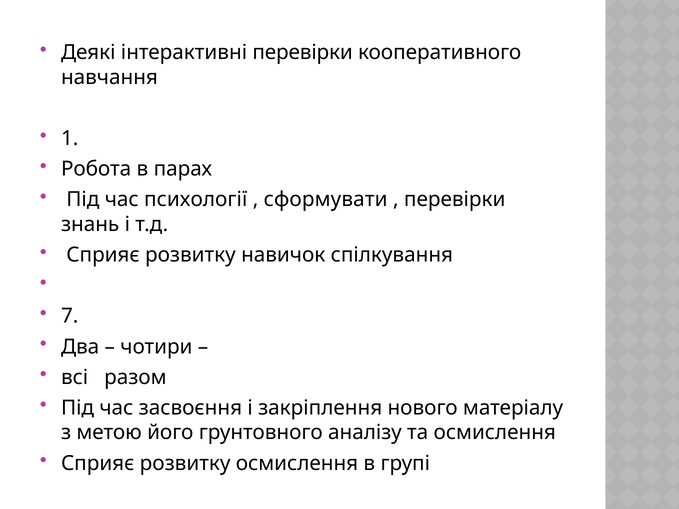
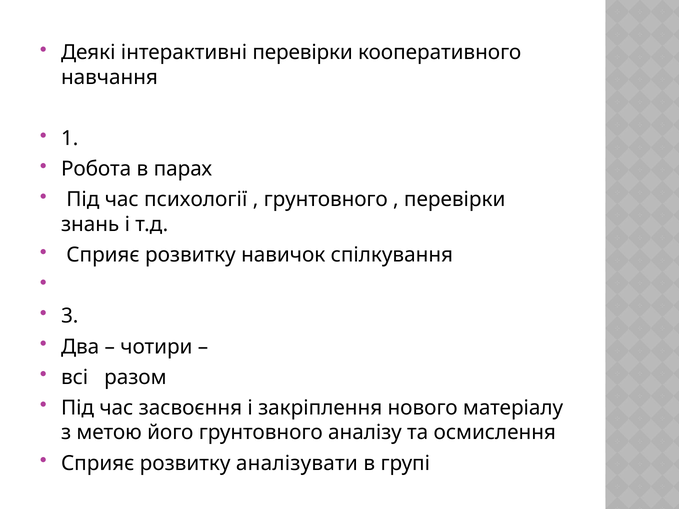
сформувати: сформувати -> грунтовного (326, 200)
7: 7 -> 3 (70, 316)
розвитку осмислення: осмислення -> аналізувати (297, 463)
